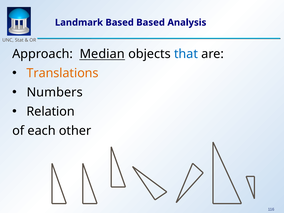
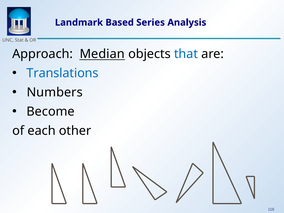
Based Based: Based -> Series (151, 23)
Translations colour: orange -> blue (63, 73)
Relation: Relation -> Become (51, 112)
